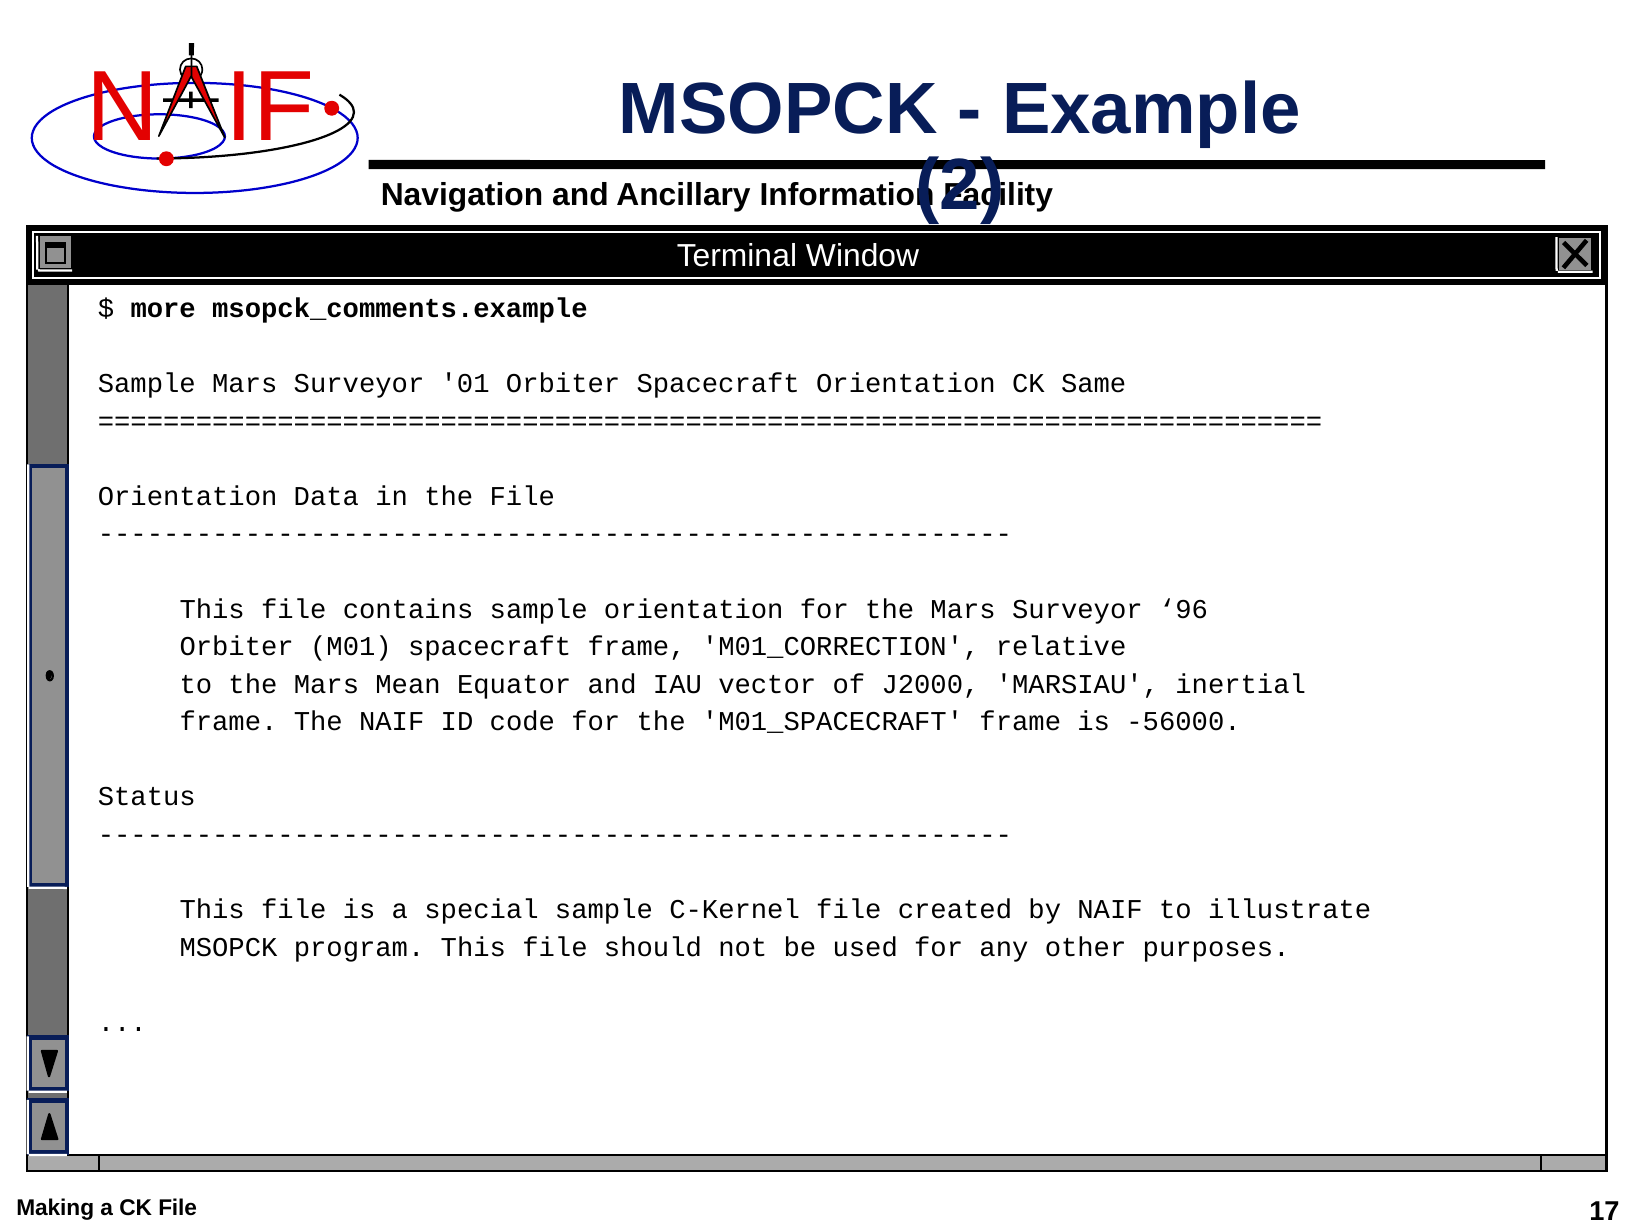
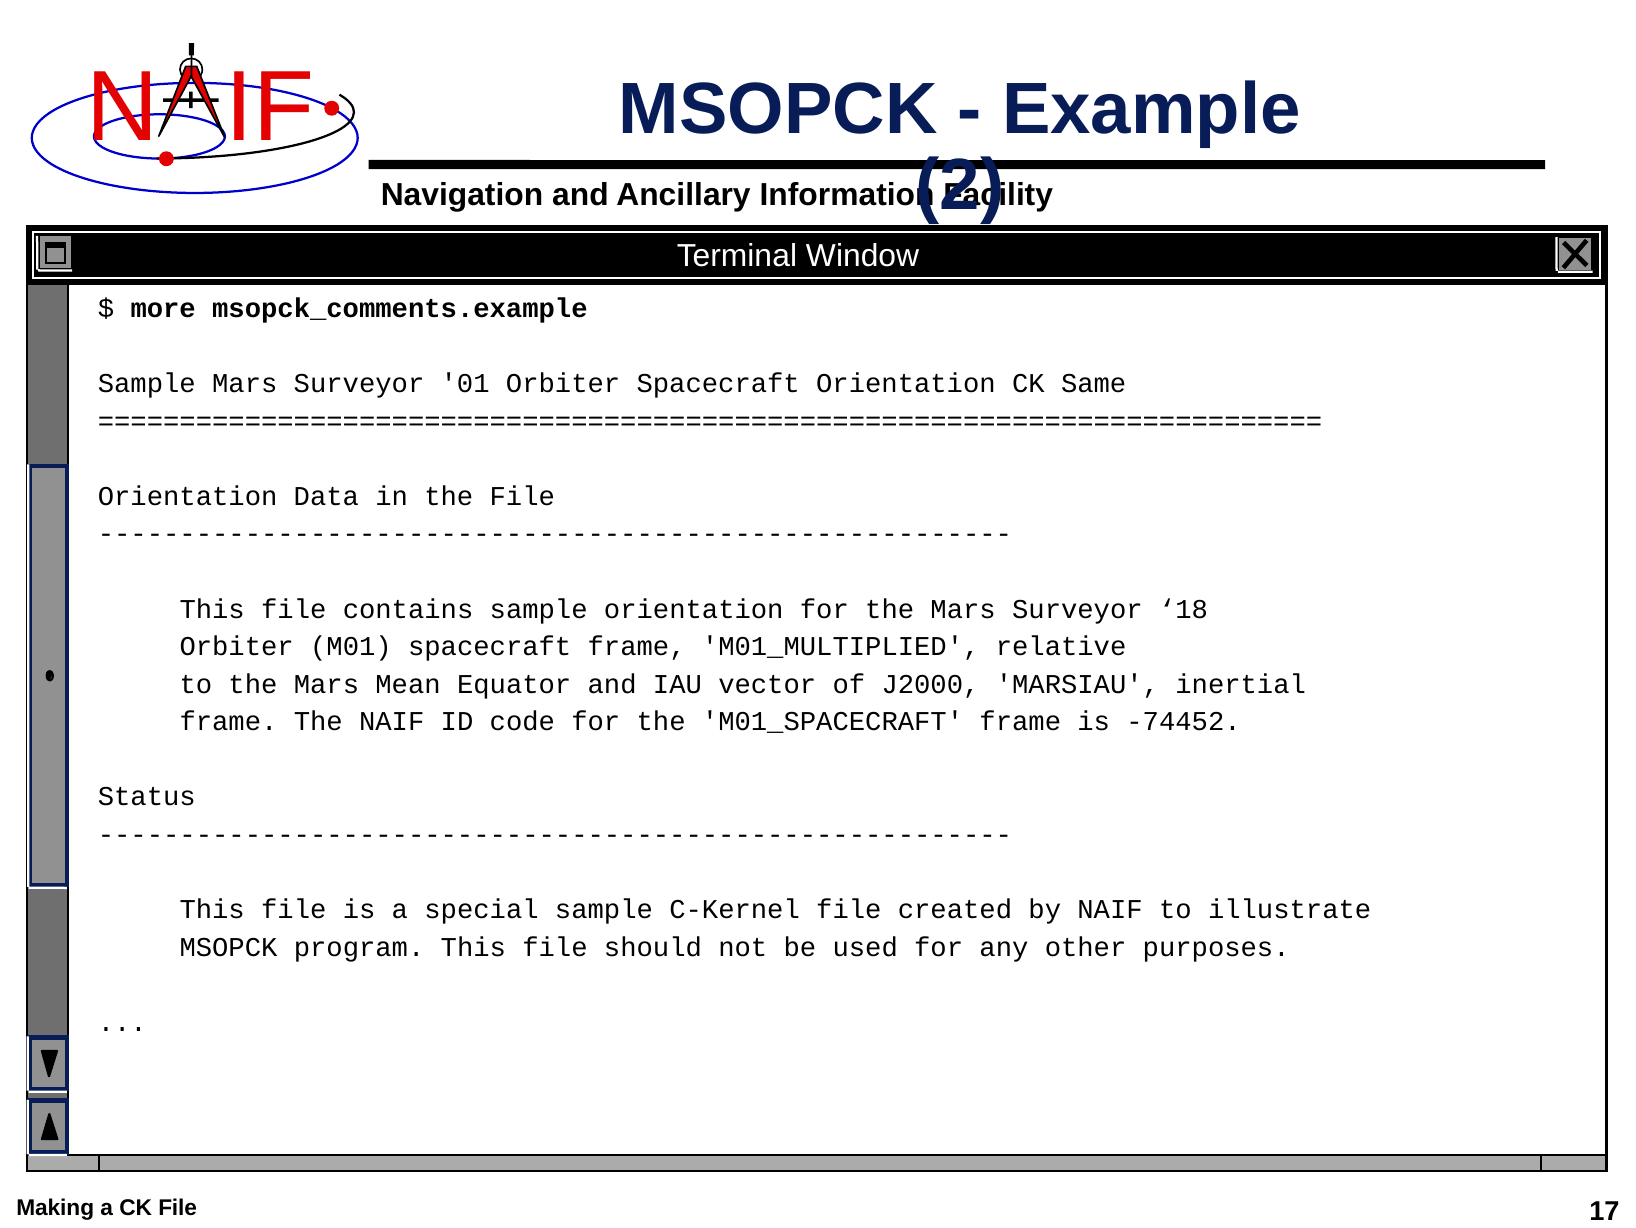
96: 96 -> 18 (1184, 609)
M01_CORRECTION: M01_CORRECTION -> M01_MULTIPLIED (841, 646)
-56000: -56000 -> -74452 (1184, 722)
